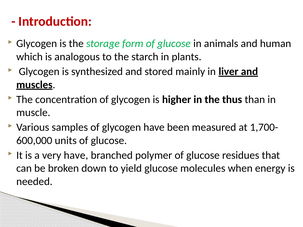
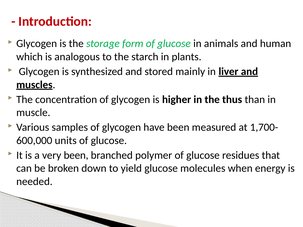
very have: have -> been (76, 155)
